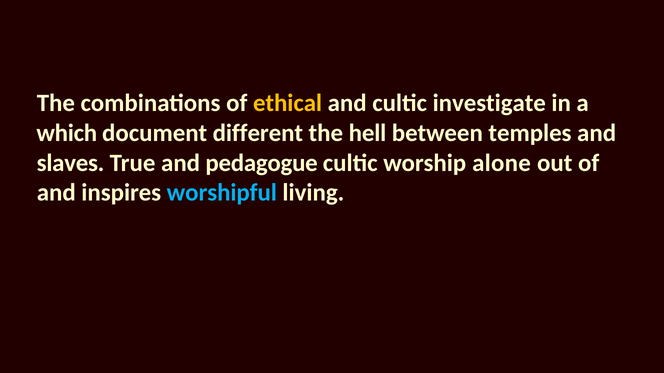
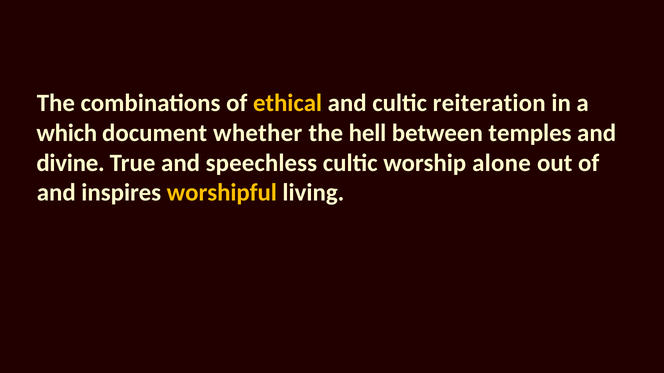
investigate: investigate -> reiteration (489, 103)
different: different -> whether (258, 133)
slaves: slaves -> divine (71, 163)
pedagogue: pedagogue -> speechless (261, 163)
worshipful colour: light blue -> yellow (222, 193)
